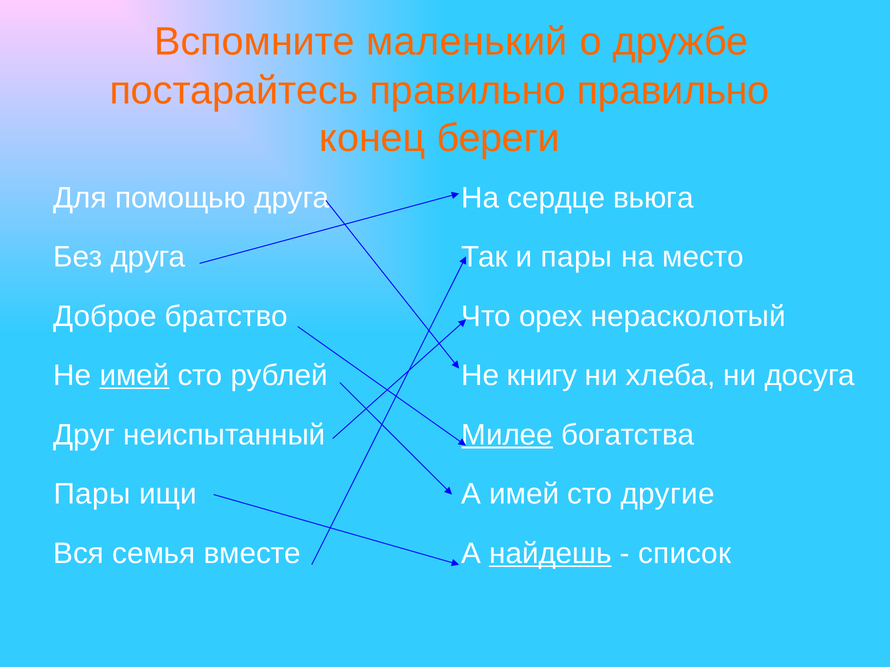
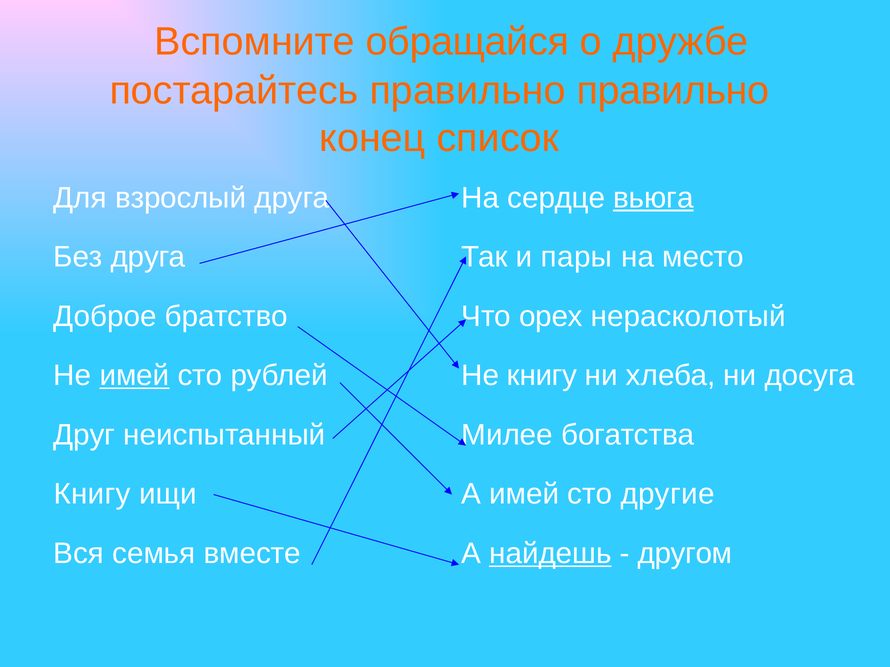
маленький: маленький -> обращайся (467, 42)
береги: береги -> список (498, 138)
помощью: помощью -> взрослый (181, 198)
вьюга underline: none -> present (653, 198)
Милее underline: present -> none (507, 435)
Пары: Пары -> Книгу (92, 494)
список: список -> другом (685, 554)
